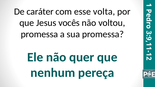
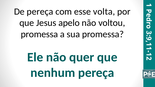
De caráter: caráter -> pereça (40, 12)
vocês: vocês -> apelo (69, 23)
